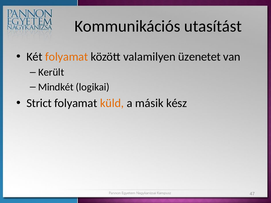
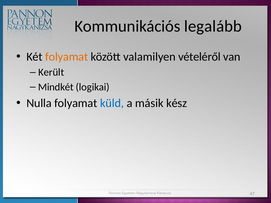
utasítást: utasítást -> legalább (213, 26)
üzenetet: üzenetet -> vételéről (199, 57)
Strict: Strict -> Nulla (39, 103)
küld colour: orange -> blue (112, 103)
